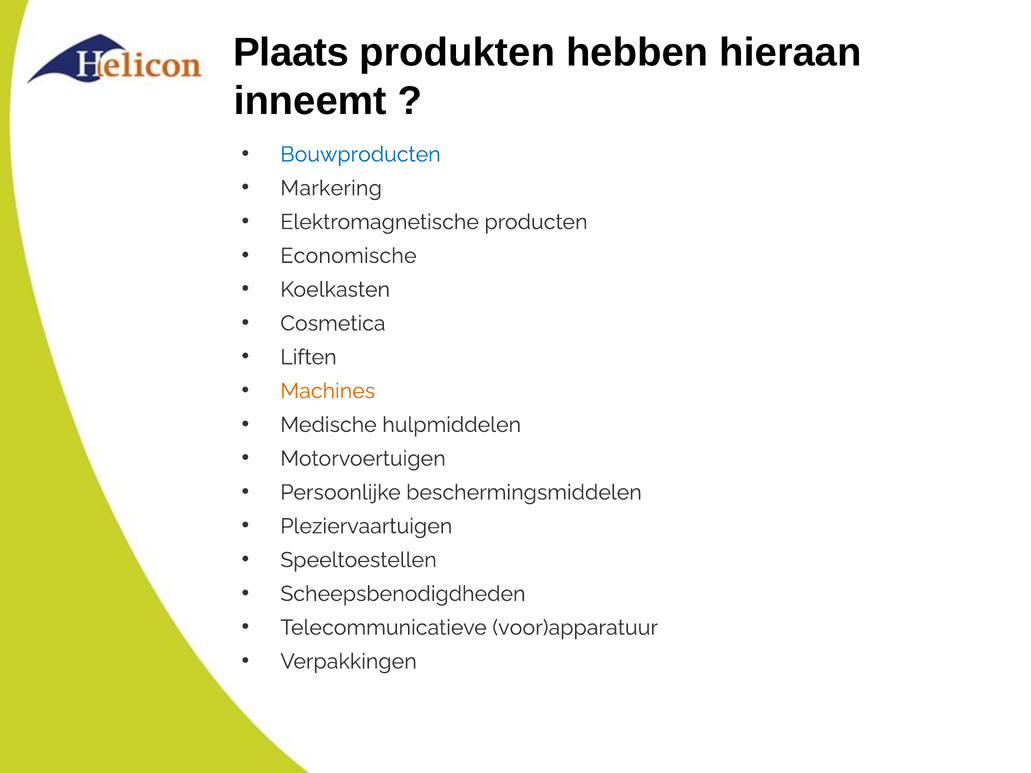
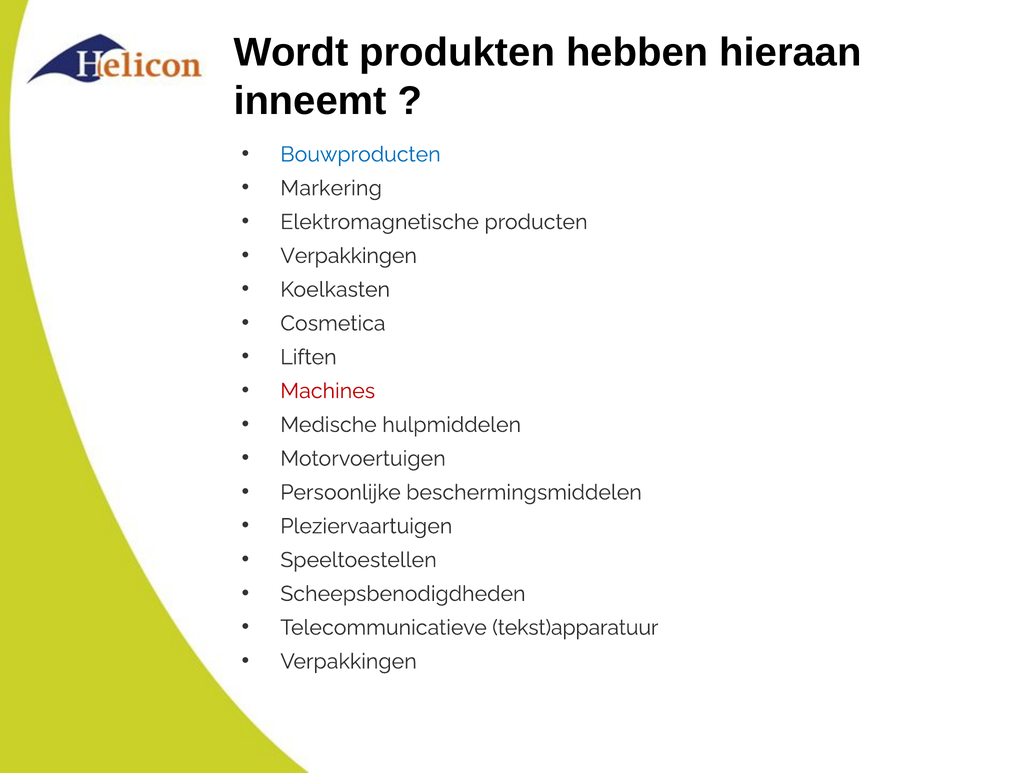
Plaats: Plaats -> Wordt (291, 53)
Economische: Economische -> Verpakkingen (349, 256)
Machines colour: orange -> red (328, 391)
voor)apparatuur: voor)apparatuur -> tekst)apparatuur (575, 628)
